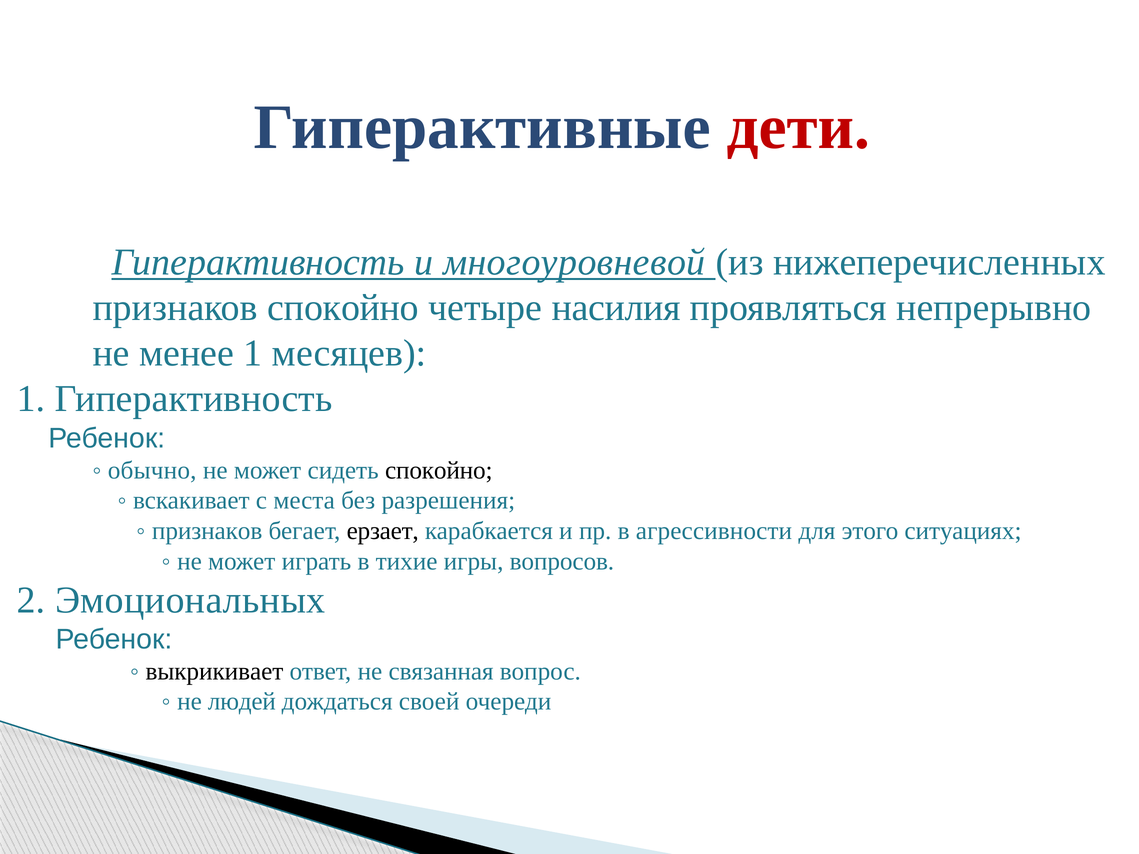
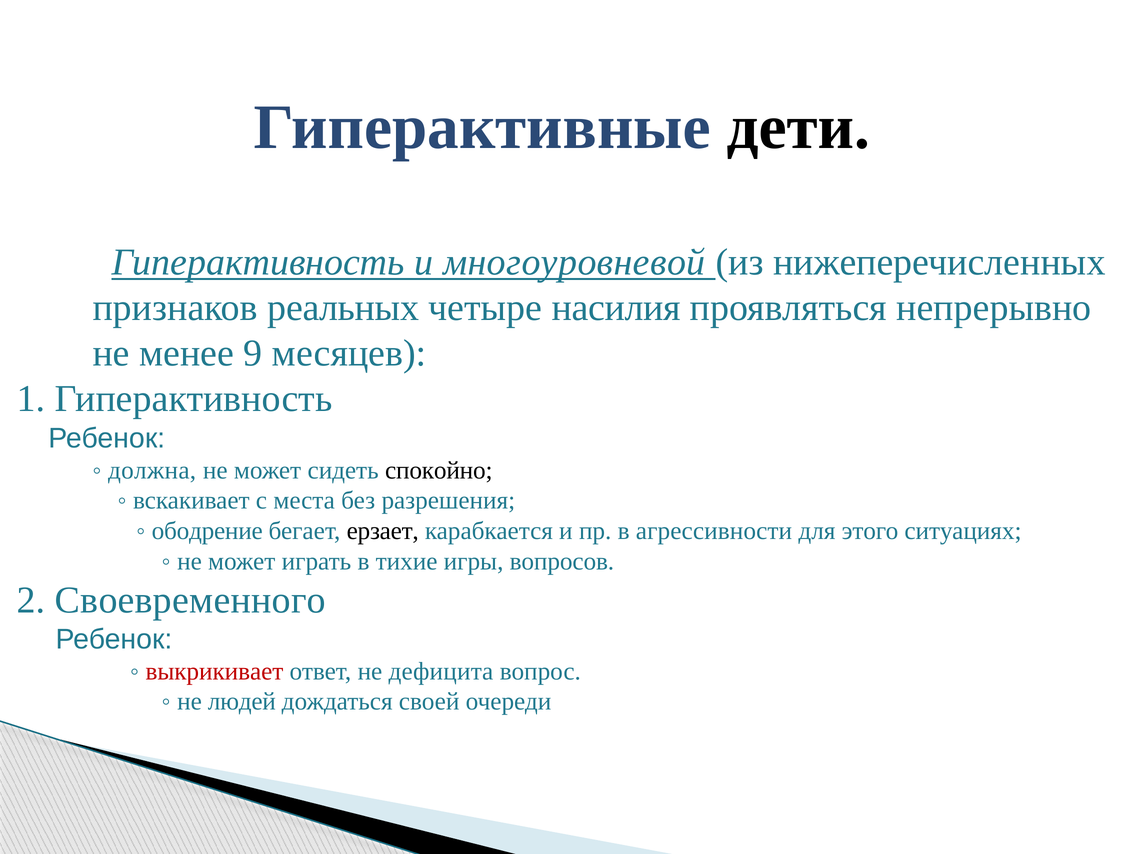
дети colour: red -> black (798, 128)
признаков спокойно: спокойно -> реальных (343, 308)
менее 1: 1 -> 9 (253, 354)
обычно: обычно -> должна (152, 470)
признаков: признаков -> ободрение (207, 531)
Эмоциональных: Эмоциональных -> Своевременного (190, 600)
выкрикивает colour: black -> red (214, 671)
связанная: связанная -> дефицита (441, 671)
